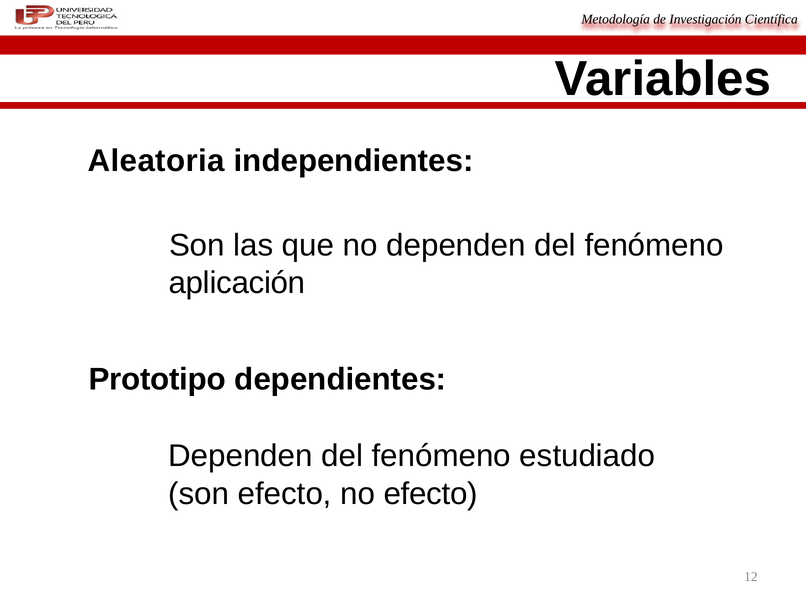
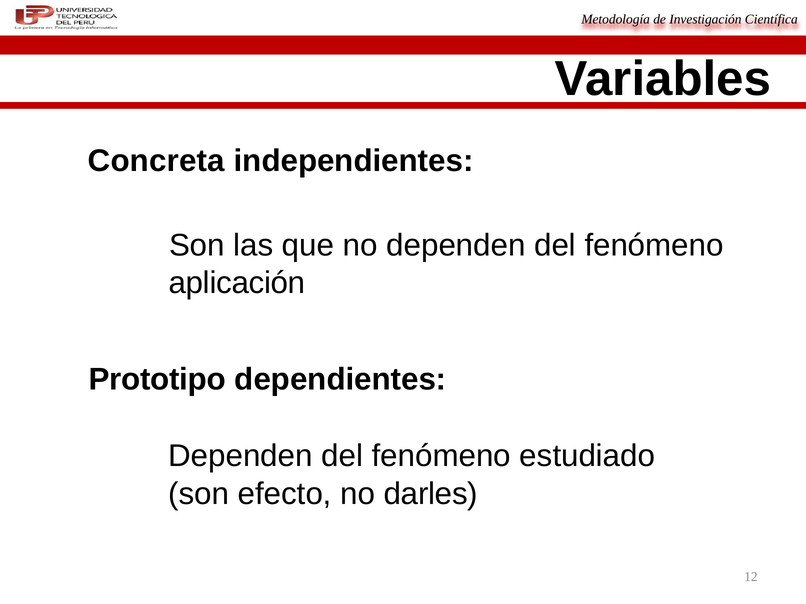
Aleatoria: Aleatoria -> Concreta (156, 161)
no efecto: efecto -> darles (431, 494)
